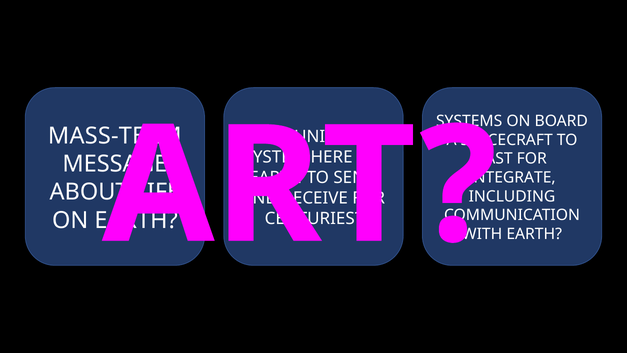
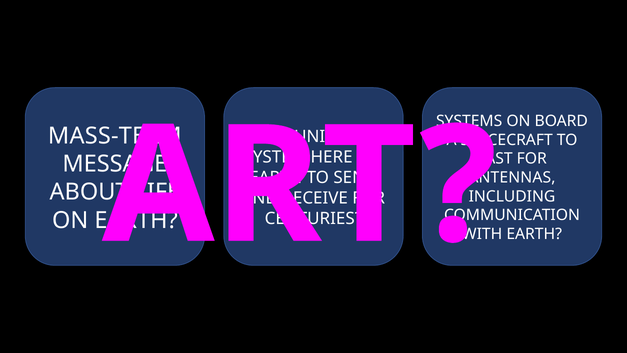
INTEGRATE: INTEGRATE -> ANTENNAS (512, 177)
